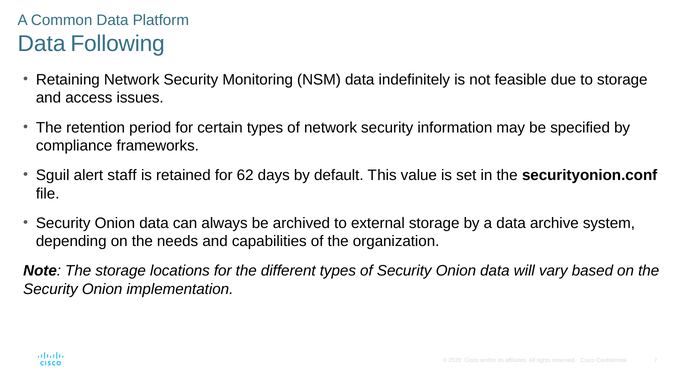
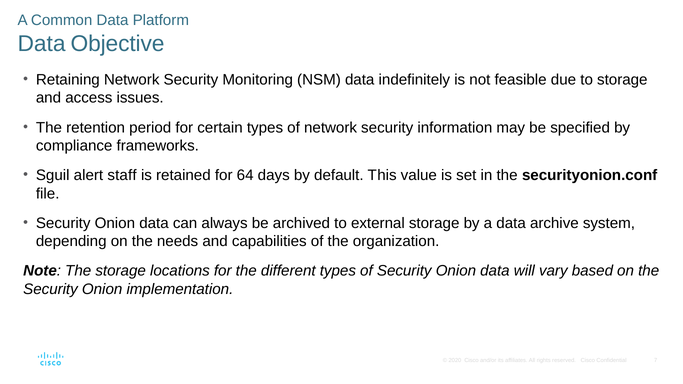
Following: Following -> Objective (118, 44)
62: 62 -> 64 (245, 175)
